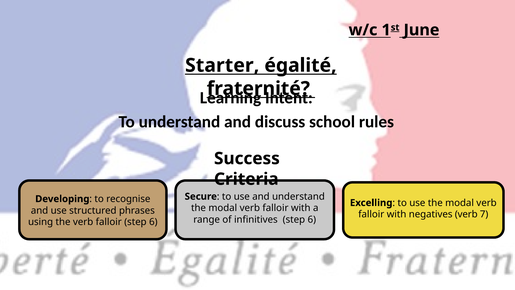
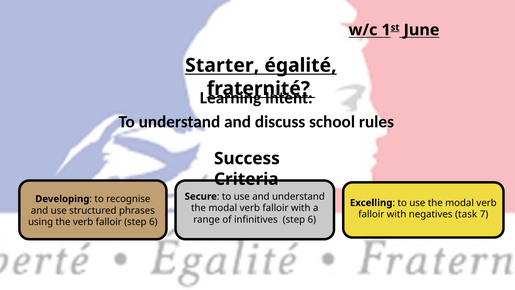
negatives verb: verb -> task (466, 214)
